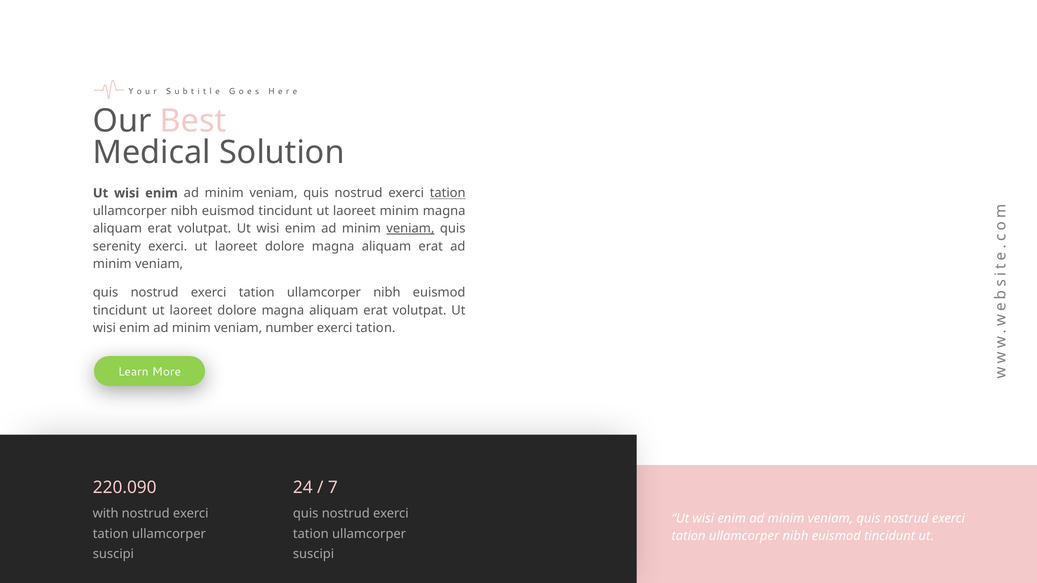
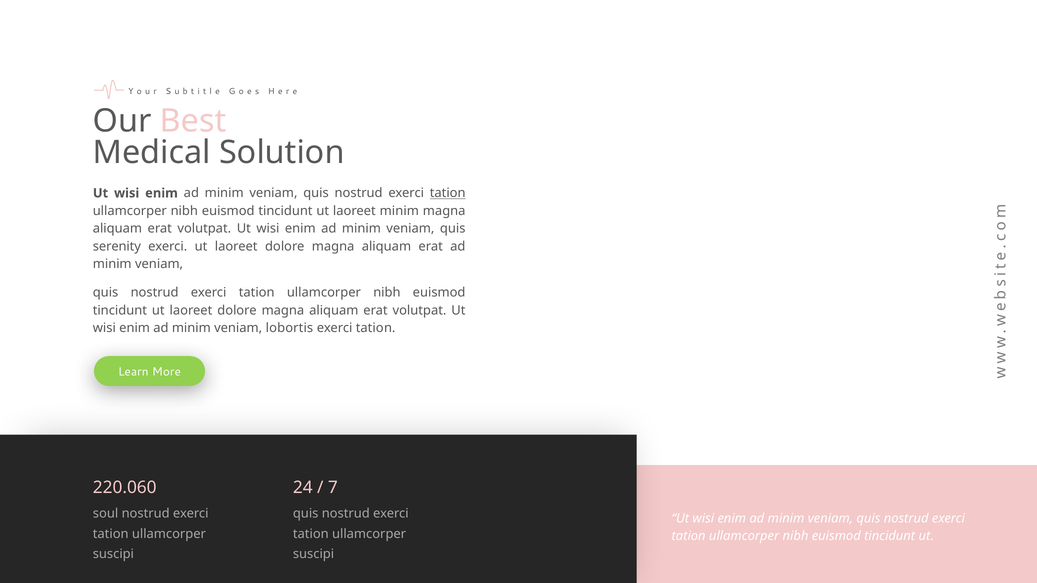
veniam underline: present -> none (410, 229)
number: number -> lobortis (289, 328)
220.090: 220.090 -> 220.060 (125, 488)
with: with -> soul (106, 514)
